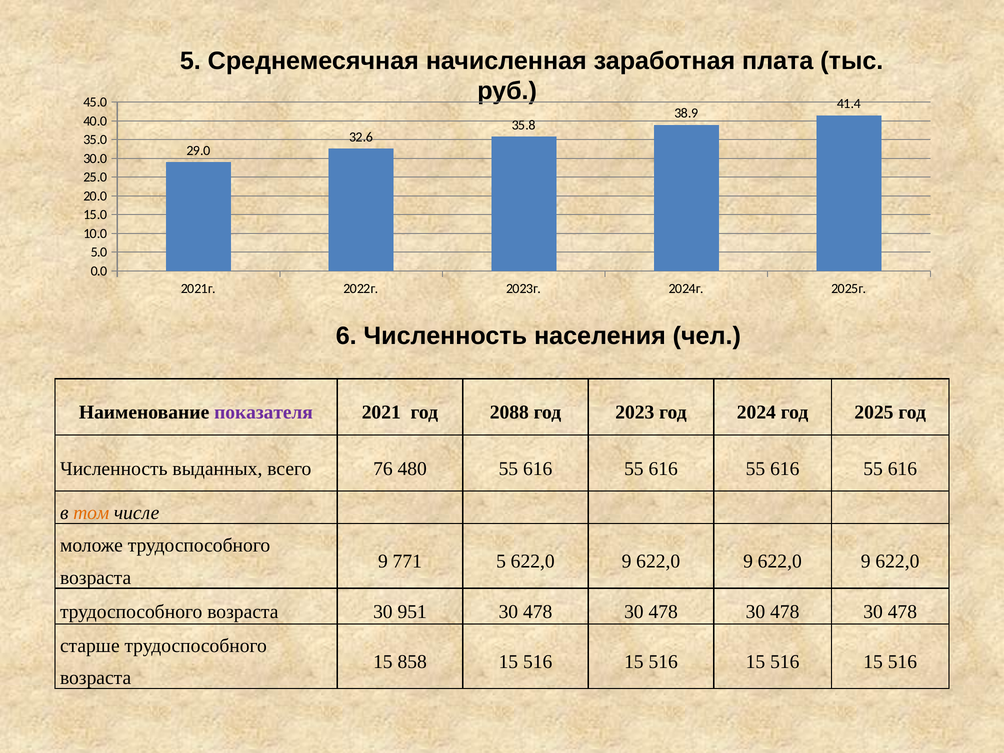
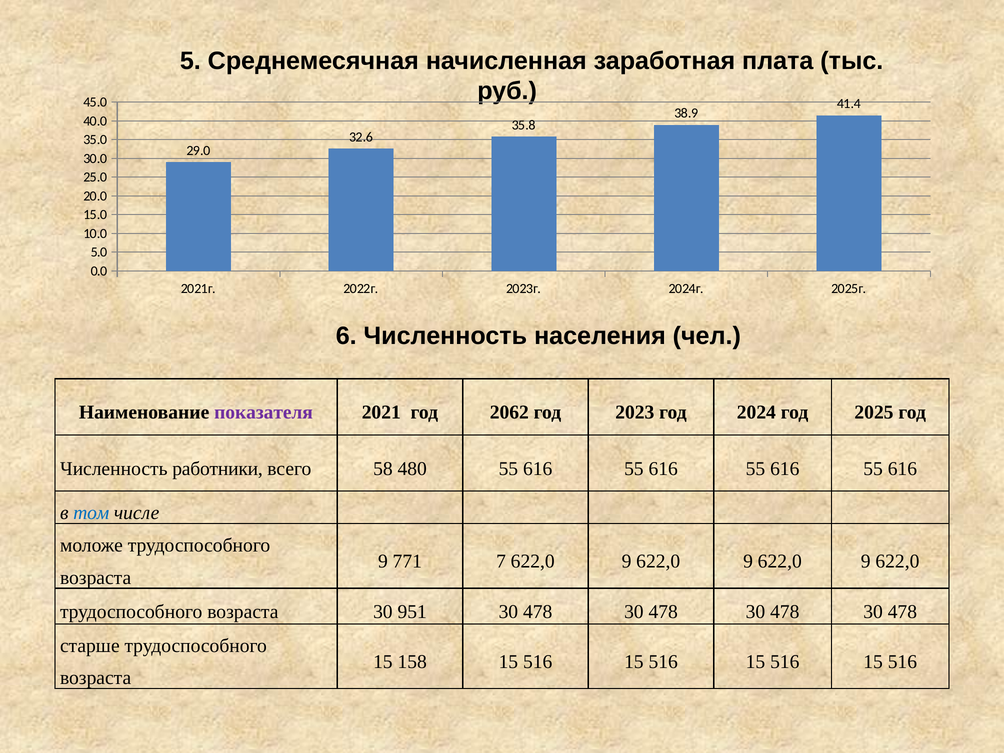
2088: 2088 -> 2062 (509, 412)
выданных: выданных -> работники (218, 469)
76: 76 -> 58 (383, 469)
том colour: orange -> blue (91, 513)
771 5: 5 -> 7 (501, 561)
858: 858 -> 158 (412, 662)
